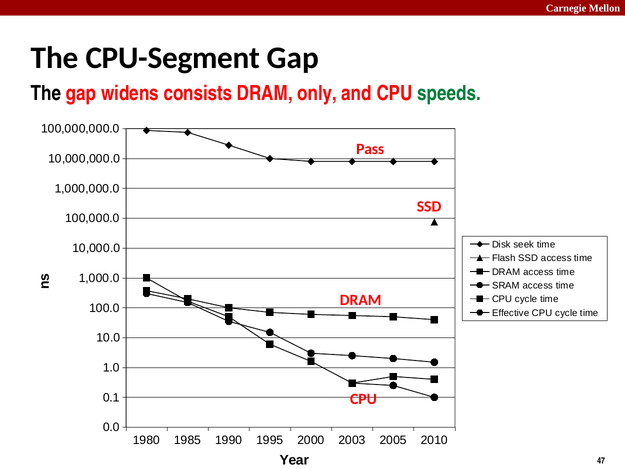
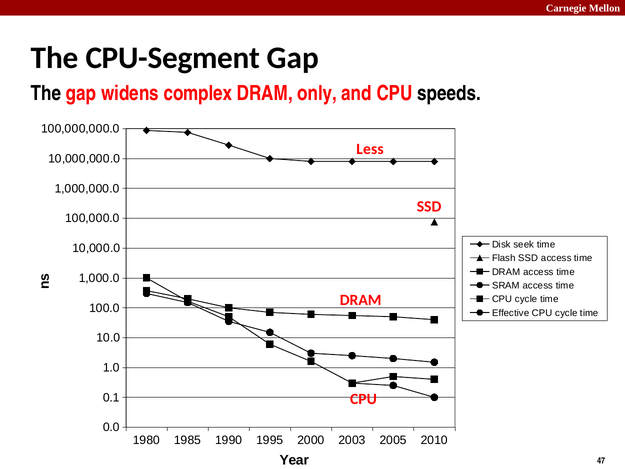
consists: consists -> complex (198, 93)
speeds colour: green -> black (449, 93)
Pass: Pass -> Less (370, 149)
